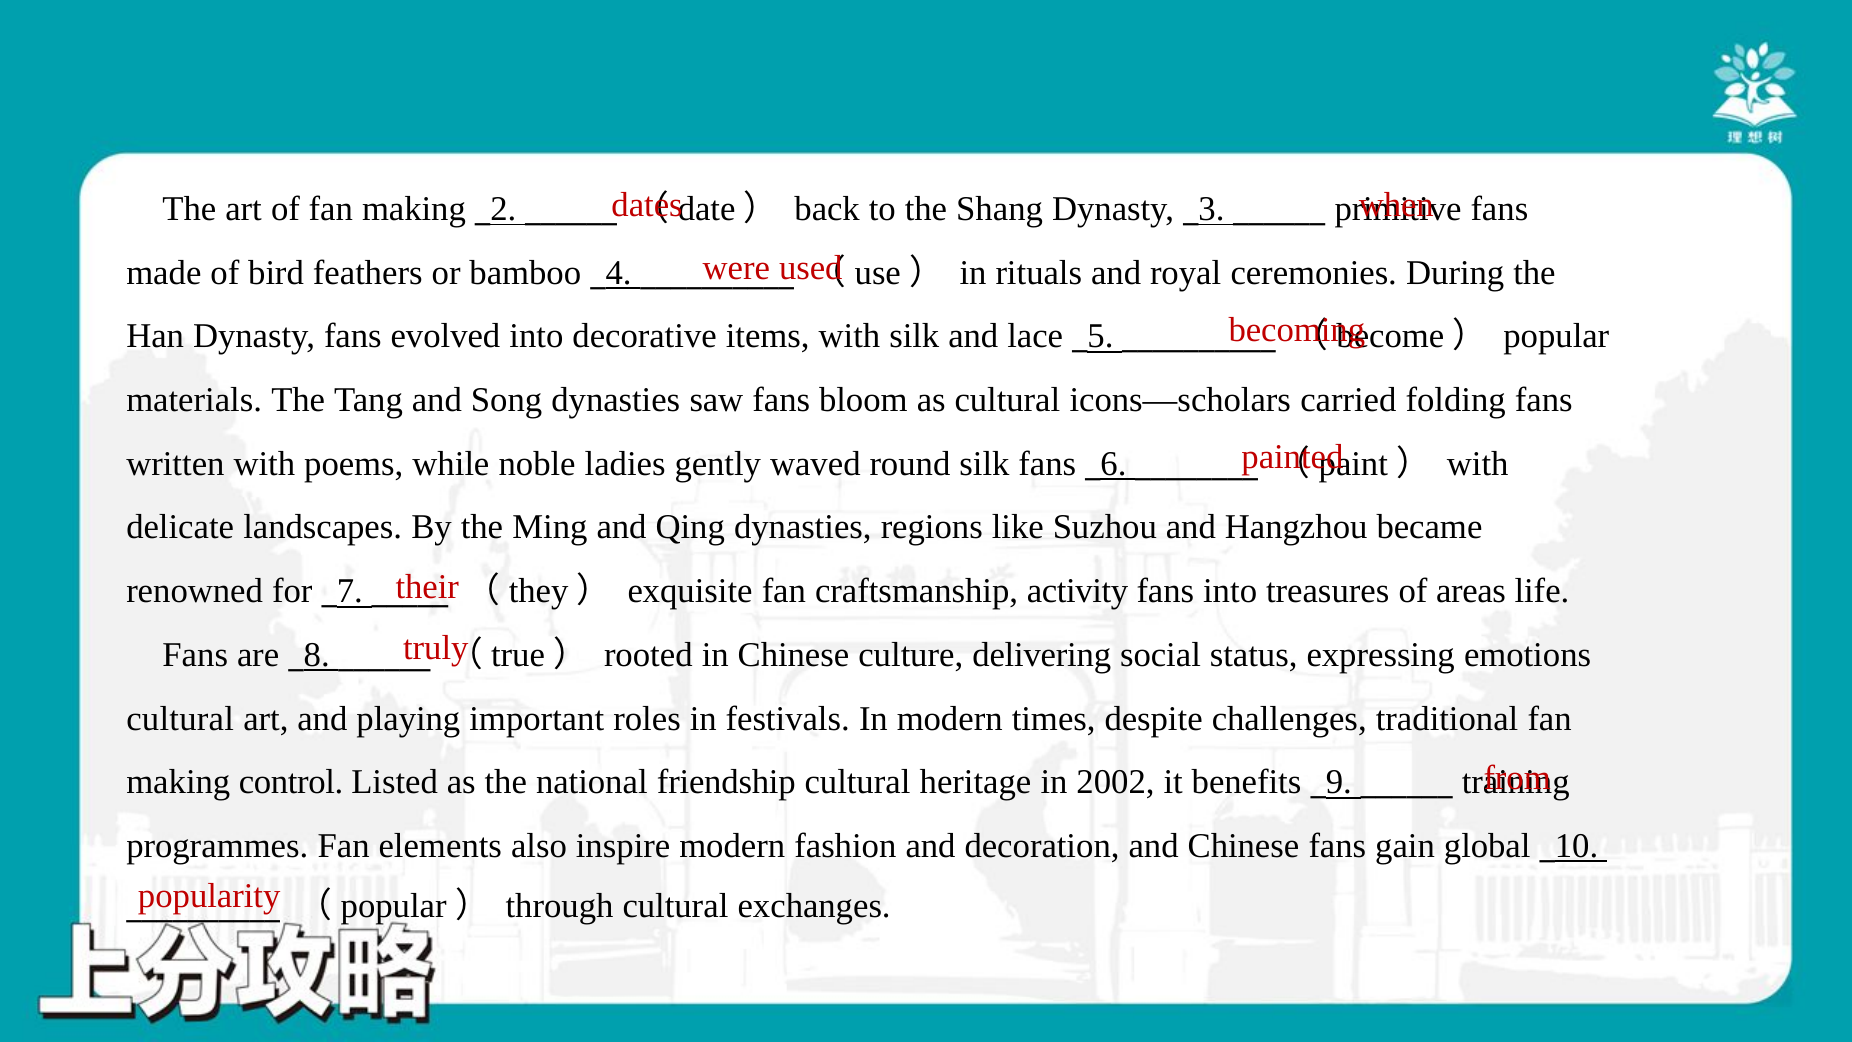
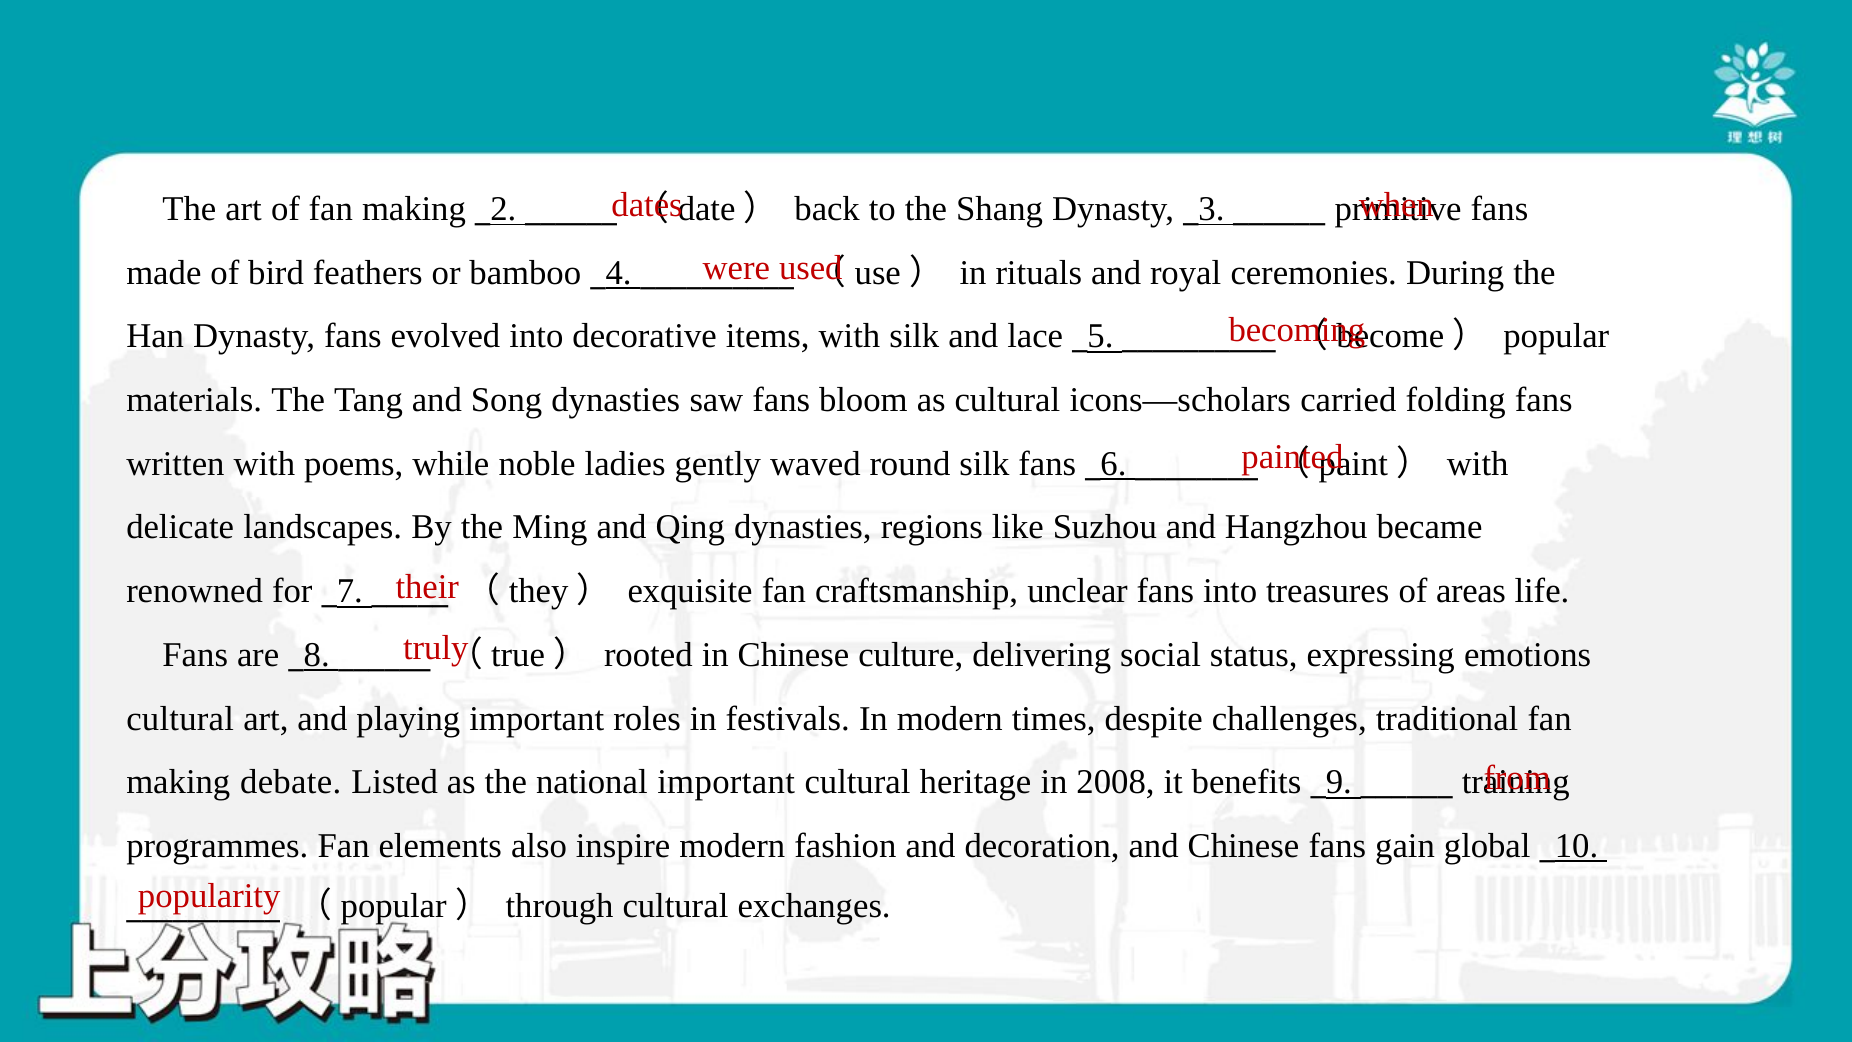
activity: activity -> unclear (1078, 591)
control: control -> debate (291, 782)
national friendship: friendship -> important (726, 782)
2002: 2002 -> 2008 (1116, 782)
